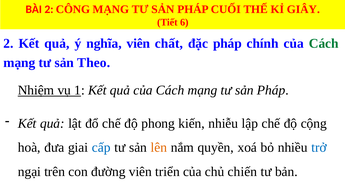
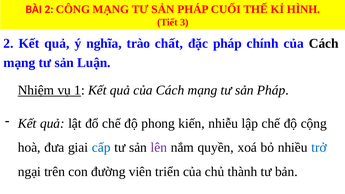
GIÂY: GIÂY -> HÌNH (303, 9)
6: 6 -> 3 (184, 22)
nghĩa viên: viên -> trào (138, 44)
Cách colour: green -> black (324, 44)
Theo: Theo -> Luận (94, 63)
lên colour: orange -> purple (159, 148)
chiến: chiến -> thành (242, 172)
